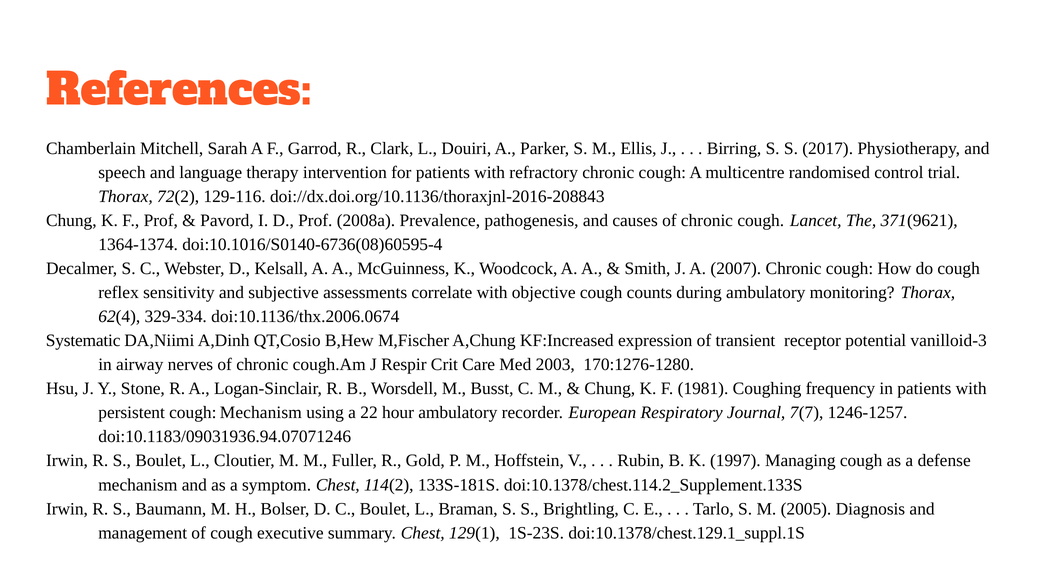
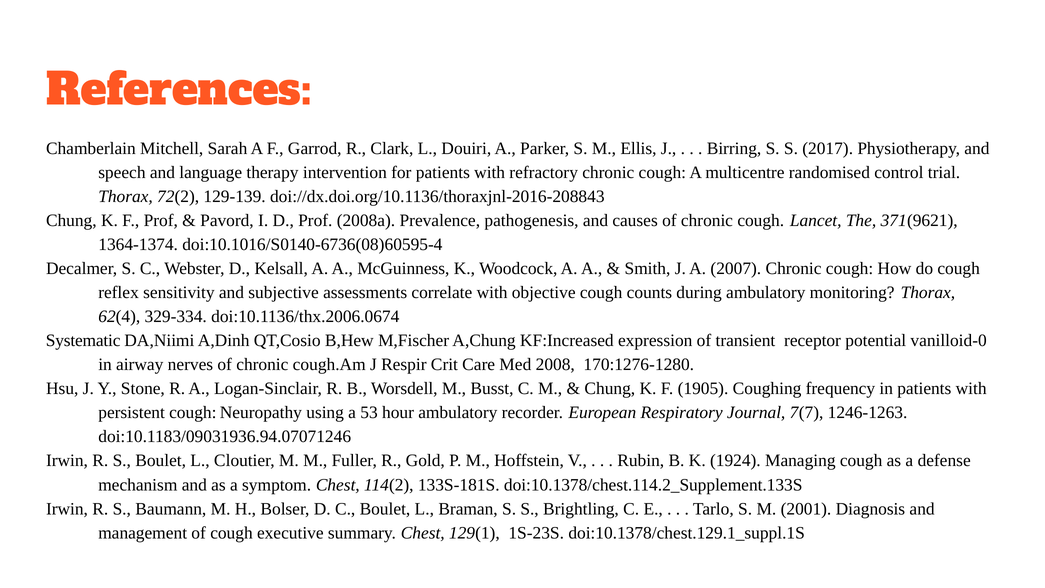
129-116: 129-116 -> 129-139 (235, 196)
vanilloid-3: vanilloid-3 -> vanilloid-0 (949, 340)
2003: 2003 -> 2008 (555, 364)
1981: 1981 -> 1905 (703, 389)
cough Mechanism: Mechanism -> Neuropathy (261, 413)
22: 22 -> 53 (369, 413)
1246-1257: 1246-1257 -> 1246-1263 (868, 413)
1997: 1997 -> 1924 (735, 461)
2005: 2005 -> 2001 (806, 509)
